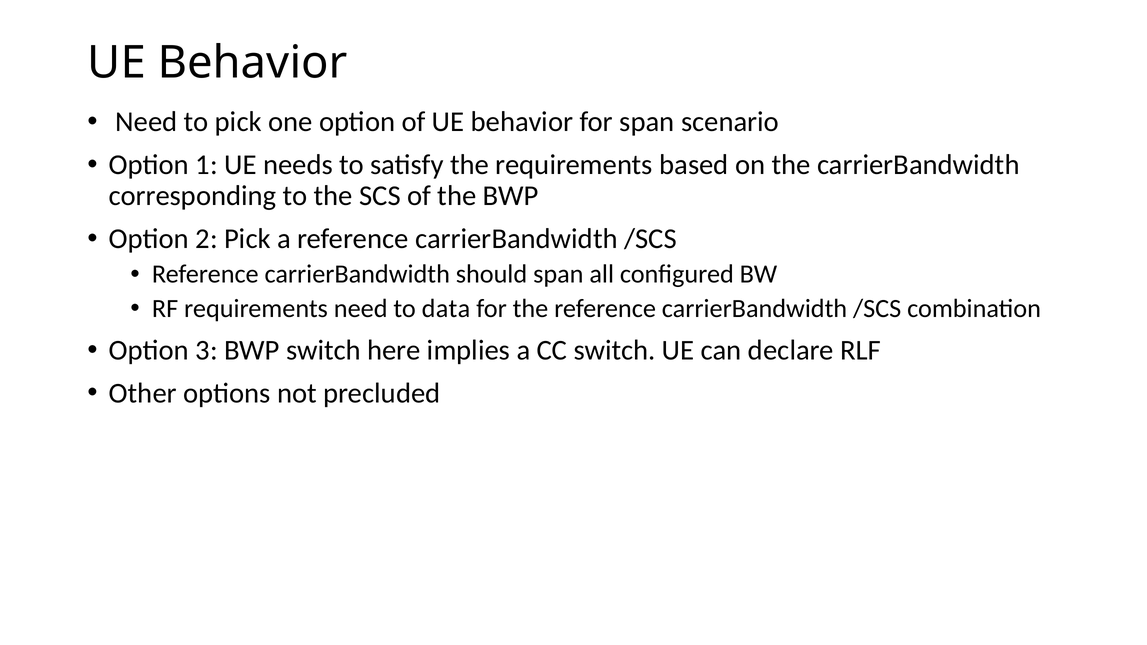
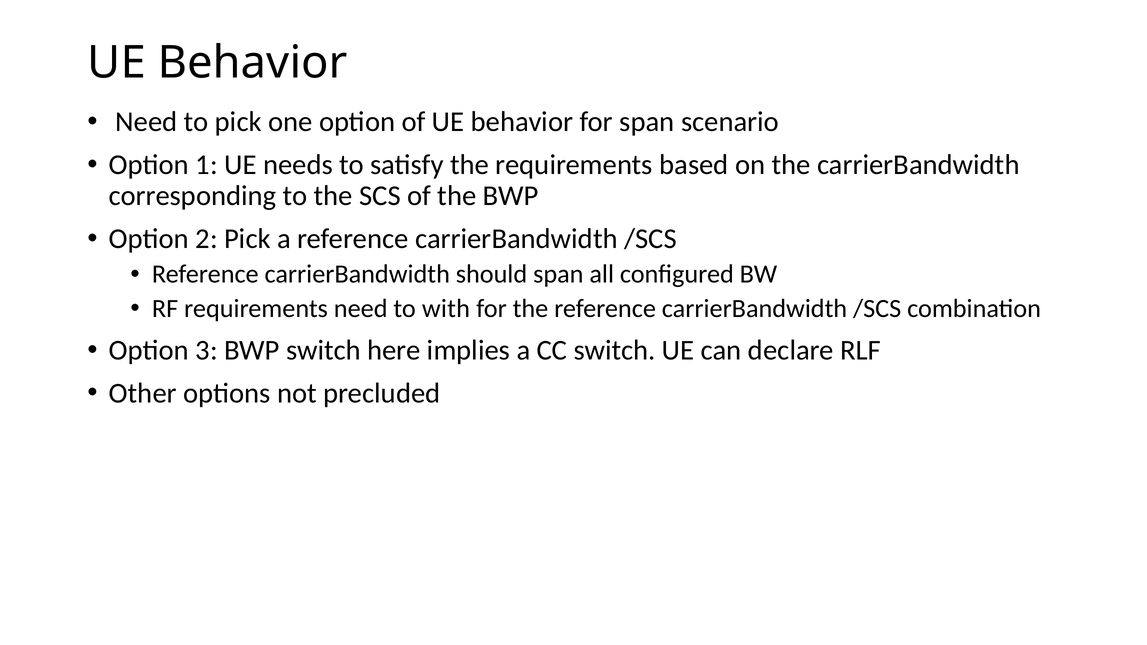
data: data -> with (446, 309)
